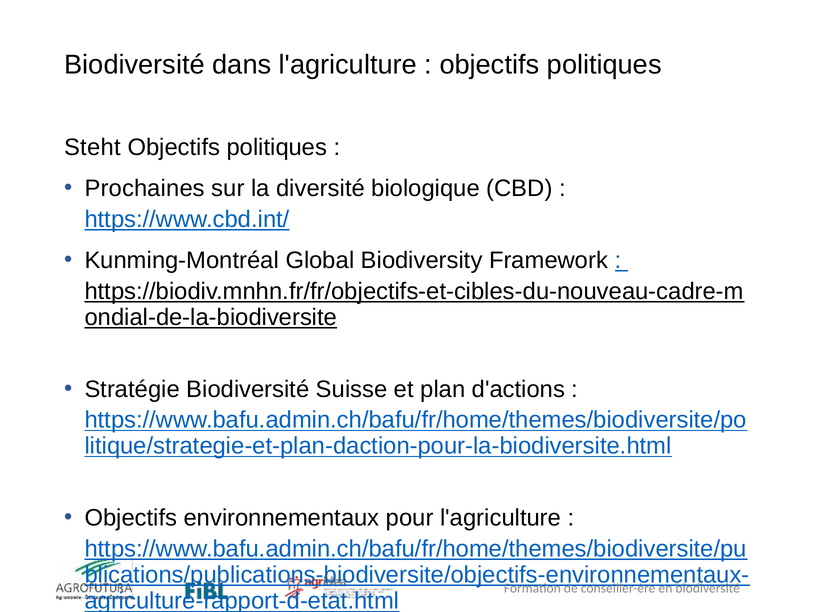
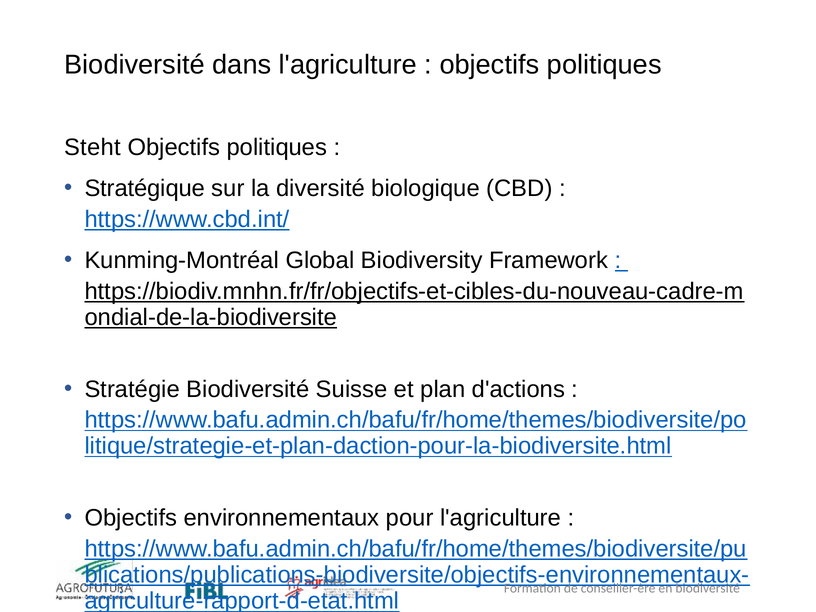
Prochaines: Prochaines -> Stratégique (145, 189)
